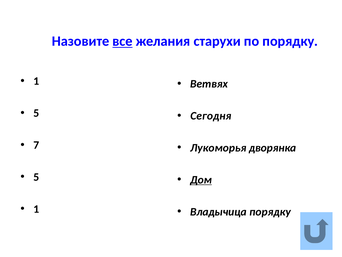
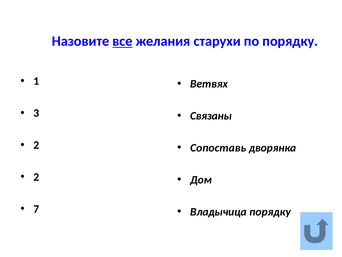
5: 5 -> 3 (36, 113)
Сегодня: Сегодня -> Связаны (211, 116)
7: 7 -> 2 (36, 145)
Лукоморья: Лукоморья -> Сопоставь (218, 148)
5: 5 -> 2 (36, 177)
Дом underline: present -> none (201, 179)
1: 1 -> 7 (36, 209)
